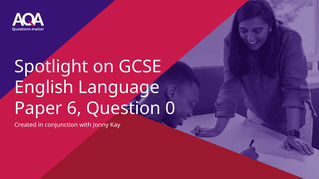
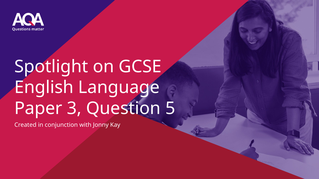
6: 6 -> 3 (74, 109)
0: 0 -> 5 (170, 109)
